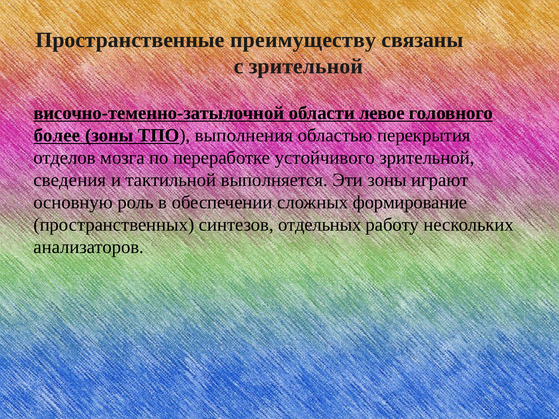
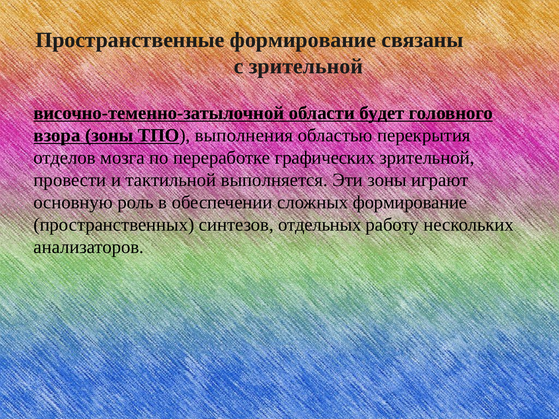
Пространственные преимуществу: преимуществу -> формирование (303, 40)
левое: левое -> будет (382, 113)
более: более -> взора (57, 135)
устойчивого: устойчивого -> графических (325, 158)
сведения: сведения -> провести (70, 180)
